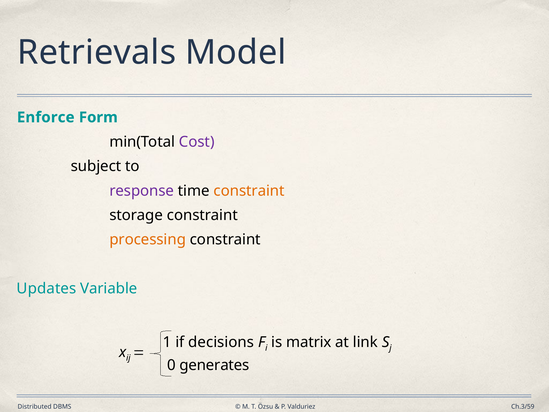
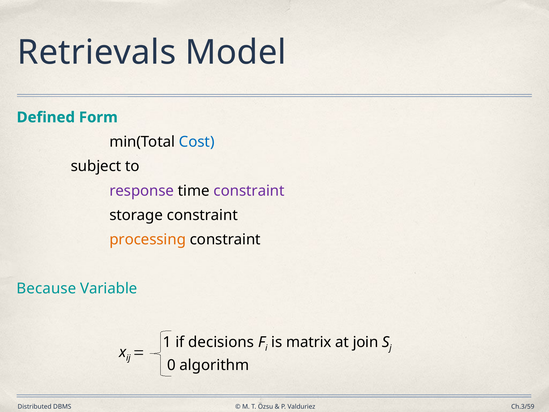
Enforce: Enforce -> Defined (46, 117)
Cost colour: purple -> blue (197, 142)
constraint colour: orange -> purple (249, 191)
Updates: Updates -> Because (46, 288)
link: link -> join (366, 342)
generates: generates -> algorithm (214, 365)
